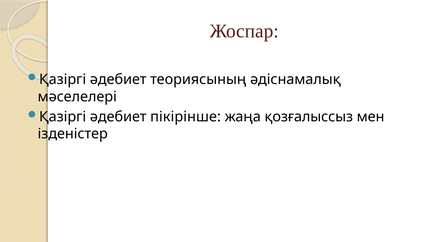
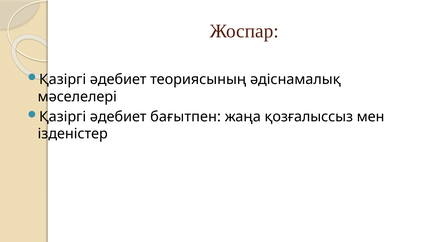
пікірінше: пікірінше -> бағытпен (186, 117)
